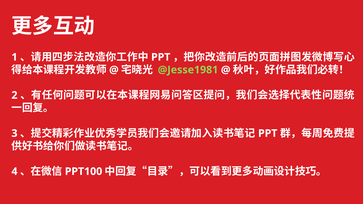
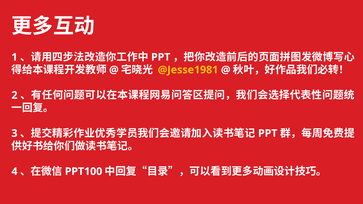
@Jesse1981 colour: light green -> yellow (188, 70)
